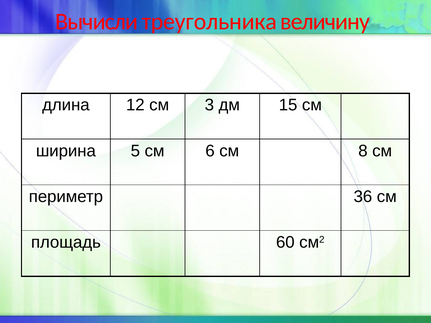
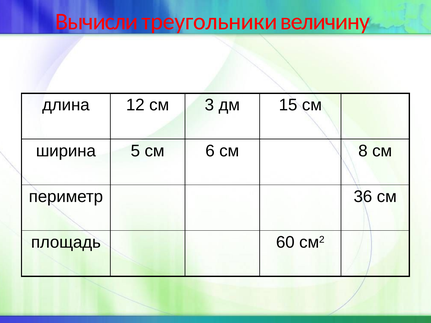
треугольника: треугольника -> треугольники (209, 22)
